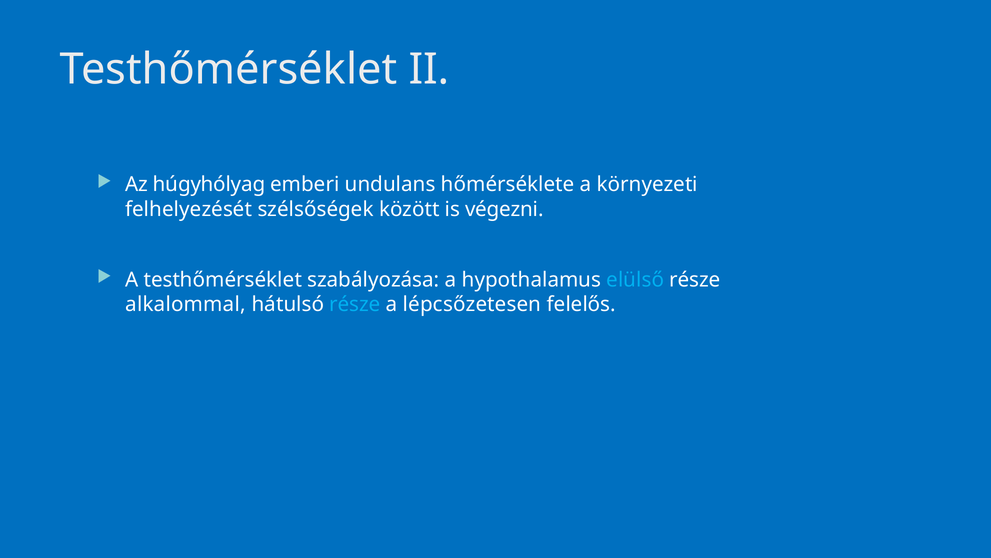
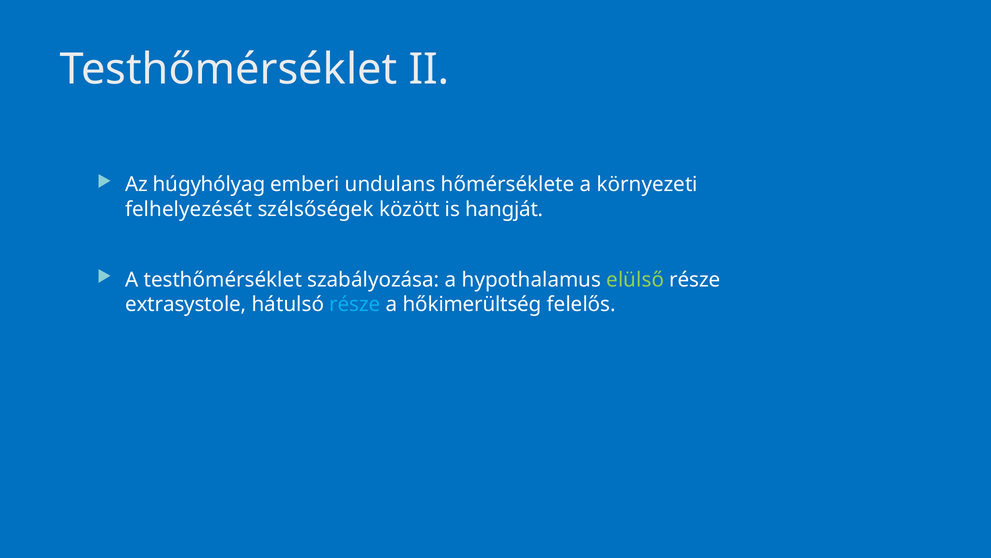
végezni: végezni -> hangját (504, 209)
elülső colour: light blue -> light green (635, 279)
alkalommal: alkalommal -> extrasystole (186, 304)
lépcsőzetesen: lépcsőzetesen -> hőkimerültség (472, 304)
